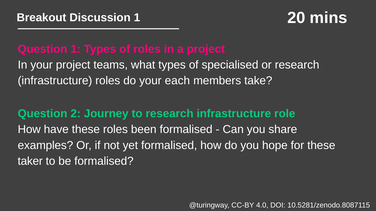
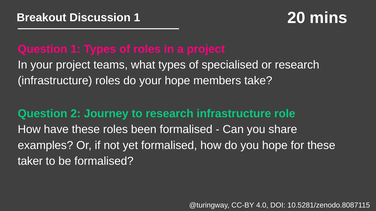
your each: each -> hope (177, 81)
